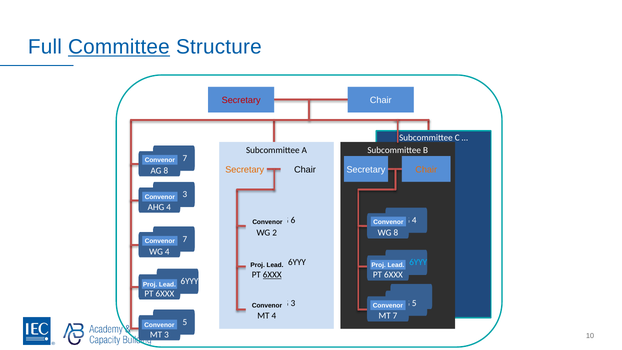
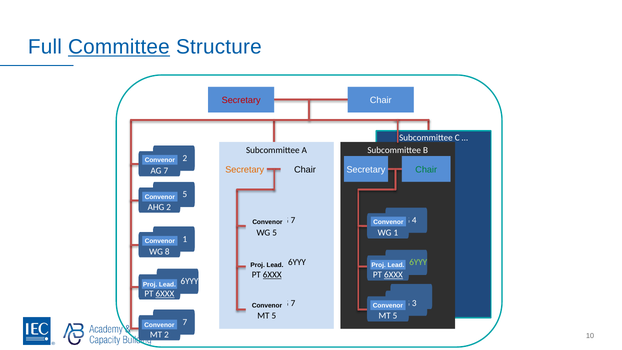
7: 7 -> 2 (185, 158)
Chair colour: orange -> green (426, 170)
AG 8: 8 -> 7 (166, 171)
3: 3 -> 5 (185, 194)
AHG 4: 4 -> 2 (169, 207)
6: 6 -> 7 (293, 220)
2: 2 -> 5 (275, 233)
8: 8 -> 1 (396, 233)
7: 7 -> 1 (185, 239)
4: 4 -> 8 (167, 252)
6YYY colour: light blue -> light green (418, 262)
6XXX underline: none -> present (393, 275)
6XXX underline: none -> present (165, 294)
3: 3 -> 7 (293, 303)
5: 5 -> 3 (414, 303)
4: 4 -> 5 (274, 316)
7: 7 -> 5 (395, 316)
5: 5 -> 7 (185, 322)
MT 3: 3 -> 2 (166, 335)
